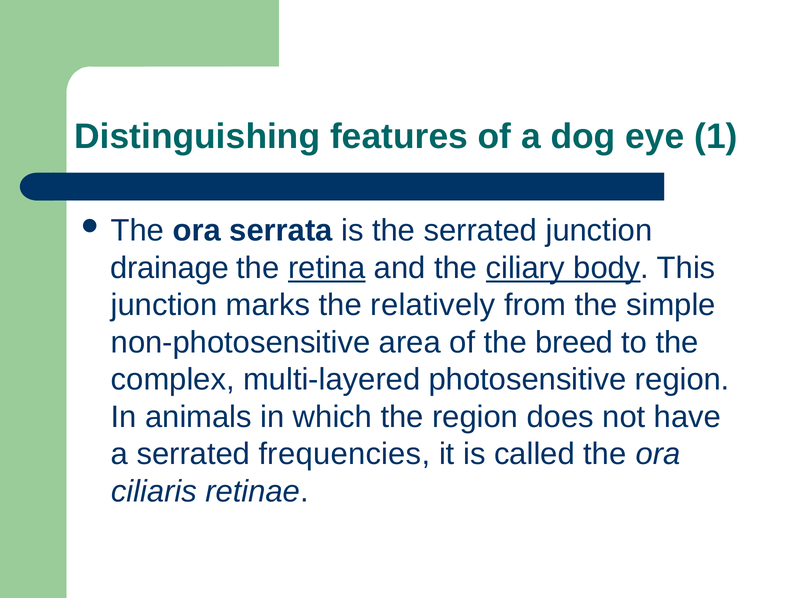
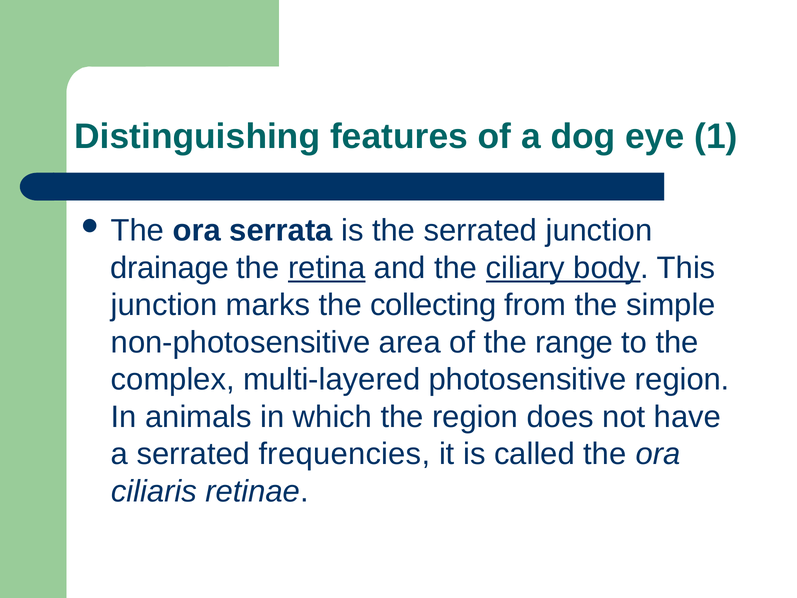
relatively: relatively -> collecting (433, 305)
breed: breed -> range (574, 342)
